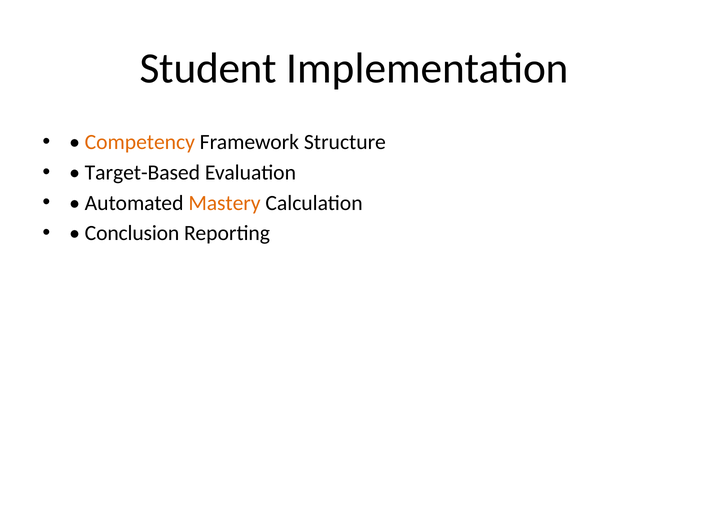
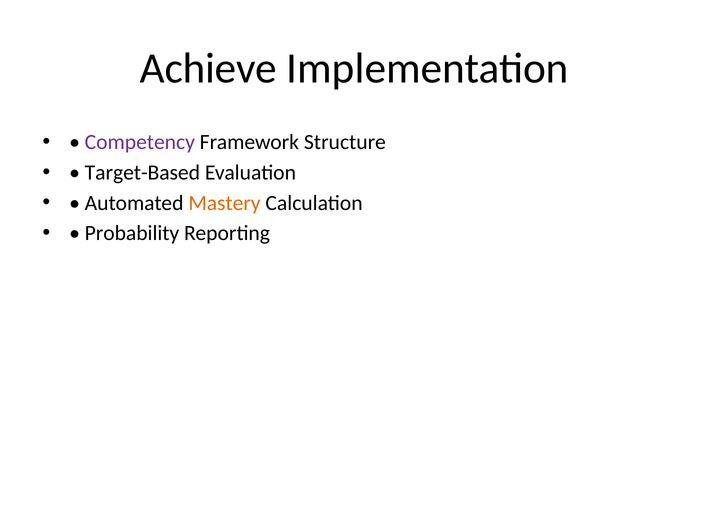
Student: Student -> Achieve (208, 69)
Competency colour: orange -> purple (140, 142)
Conclusion: Conclusion -> Probability (132, 233)
